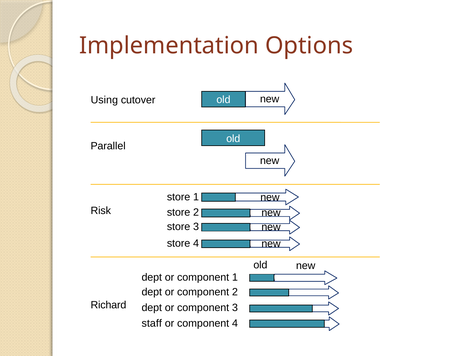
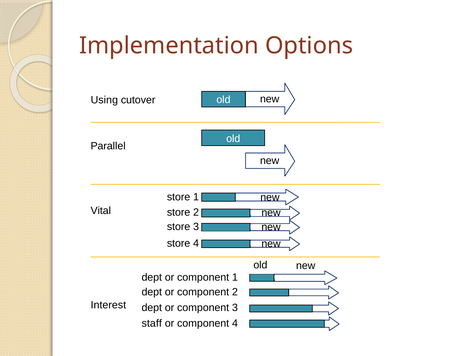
Risk: Risk -> Vital (101, 210)
Richard: Richard -> Interest (108, 304)
